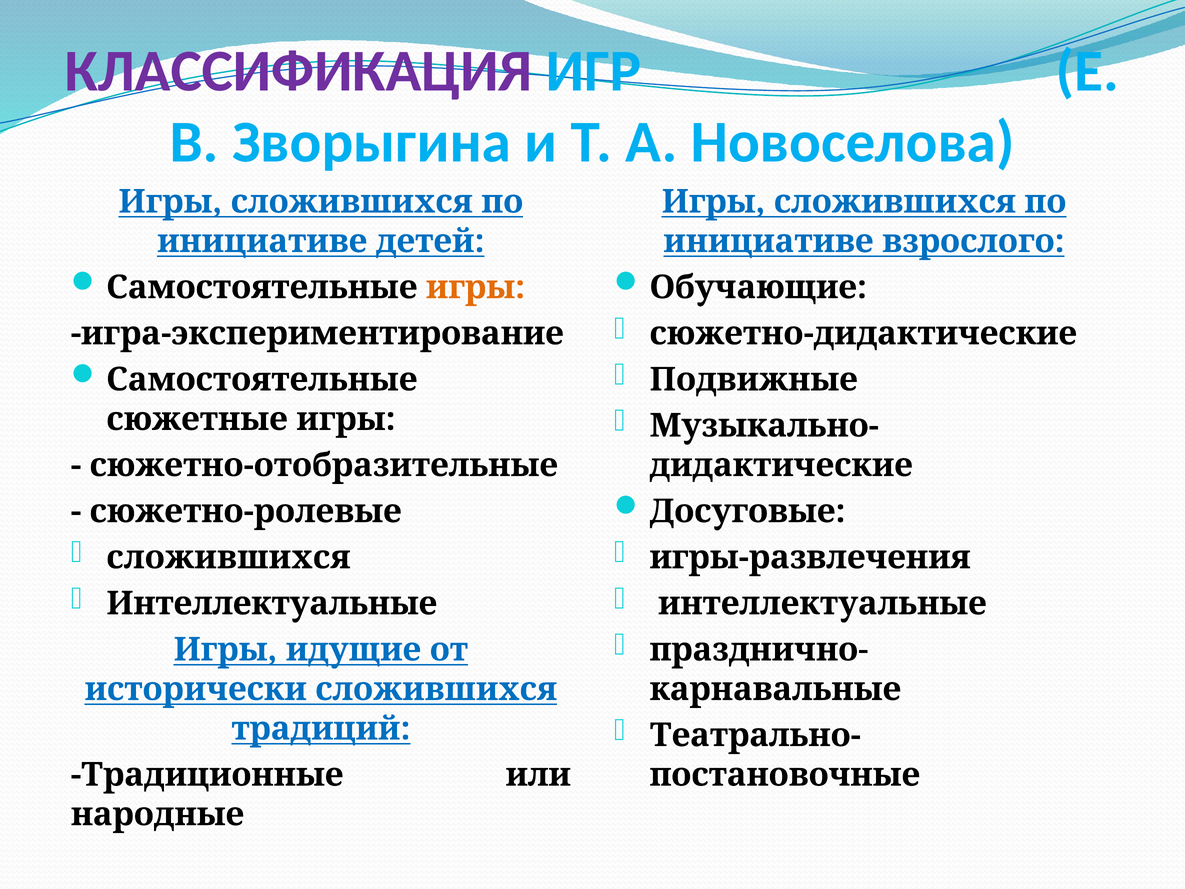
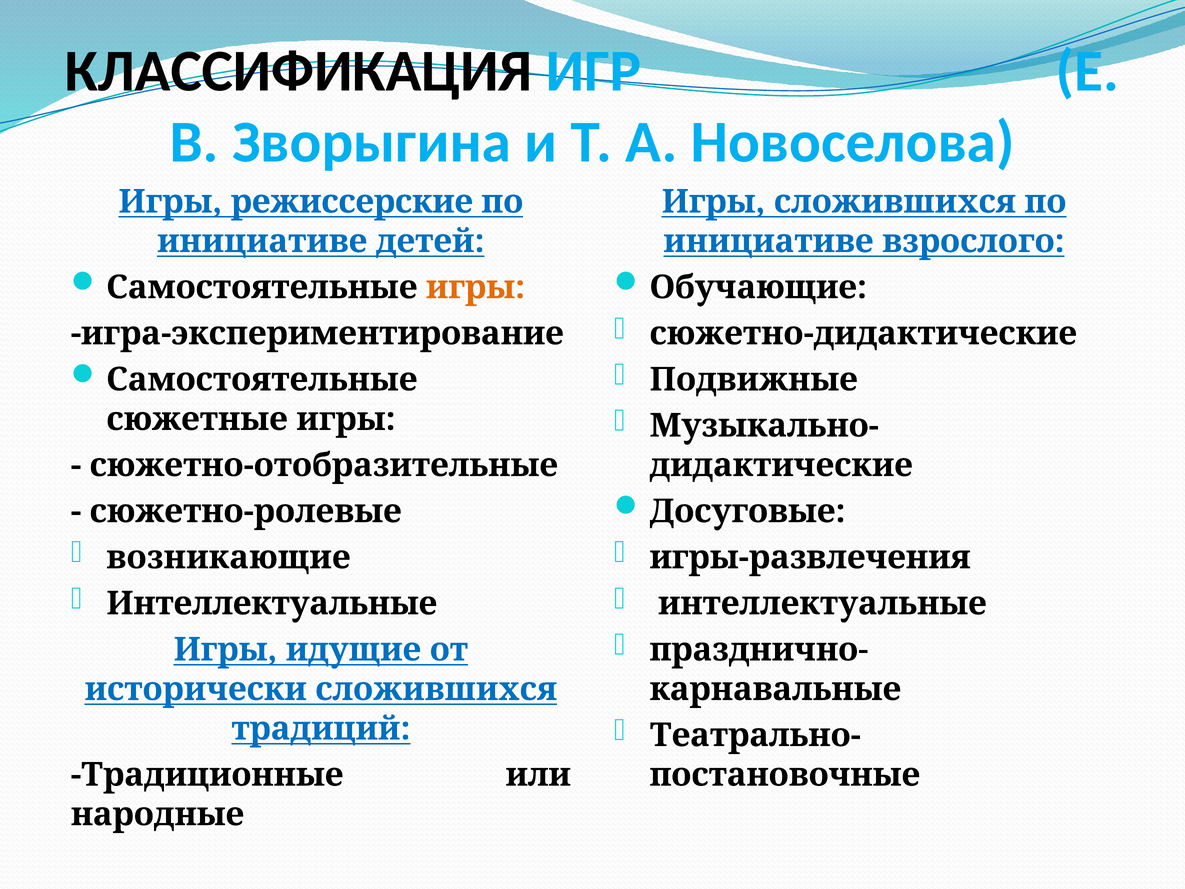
КЛАССИФИКАЦИЯ colour: purple -> black (299, 71)
сложившихся: сложившихся -> режиссерские (352, 202)
сложившихся: сложившихся -> возникающие (229, 557)
